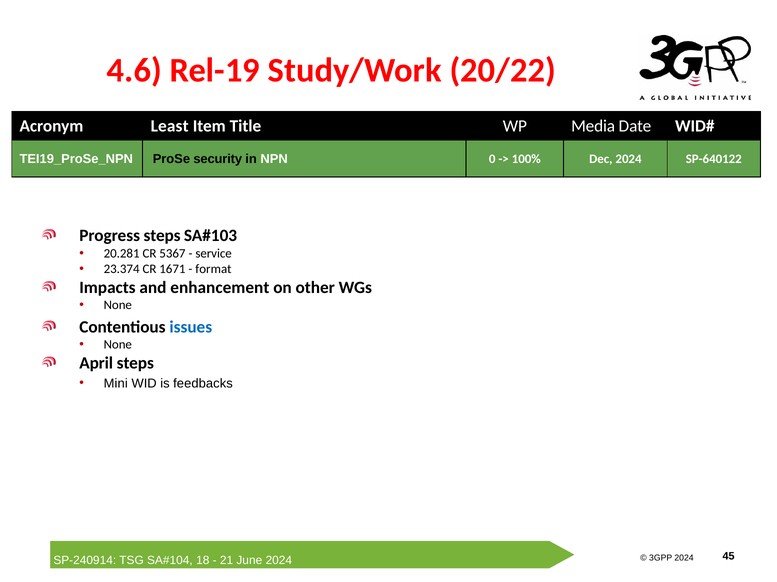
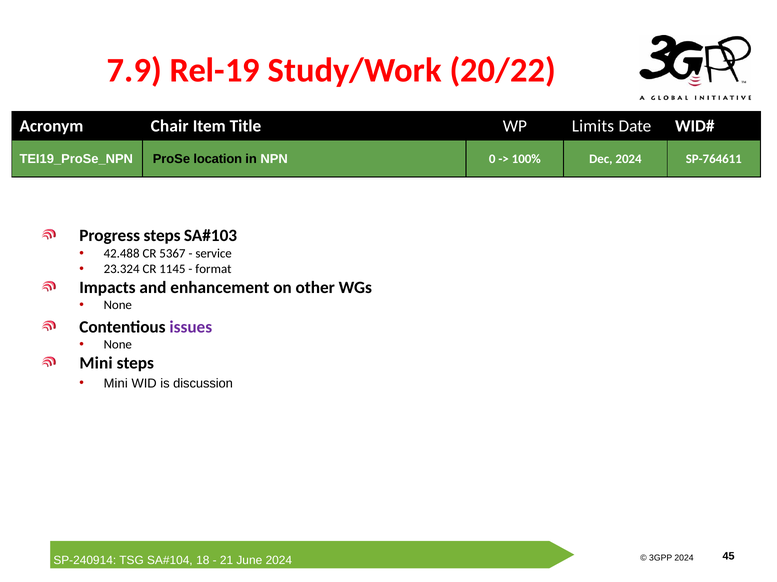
4.6: 4.6 -> 7.9 (134, 70)
Least: Least -> Chair (170, 126)
Media: Media -> Limits (593, 126)
security: security -> location (218, 159)
SP-640122: SP-640122 -> SP-764611 (714, 159)
20.281: 20.281 -> 42.488 (122, 254)
23.374: 23.374 -> 23.324 (122, 269)
1671: 1671 -> 1145 (172, 269)
issues colour: blue -> purple (191, 327)
April: April -> Mini (96, 364)
feedbacks: feedbacks -> discussion (203, 384)
